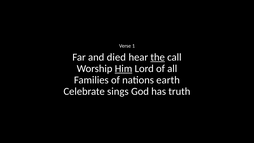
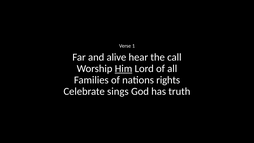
died: died -> alive (116, 57)
the underline: present -> none (158, 57)
earth: earth -> rights (168, 80)
